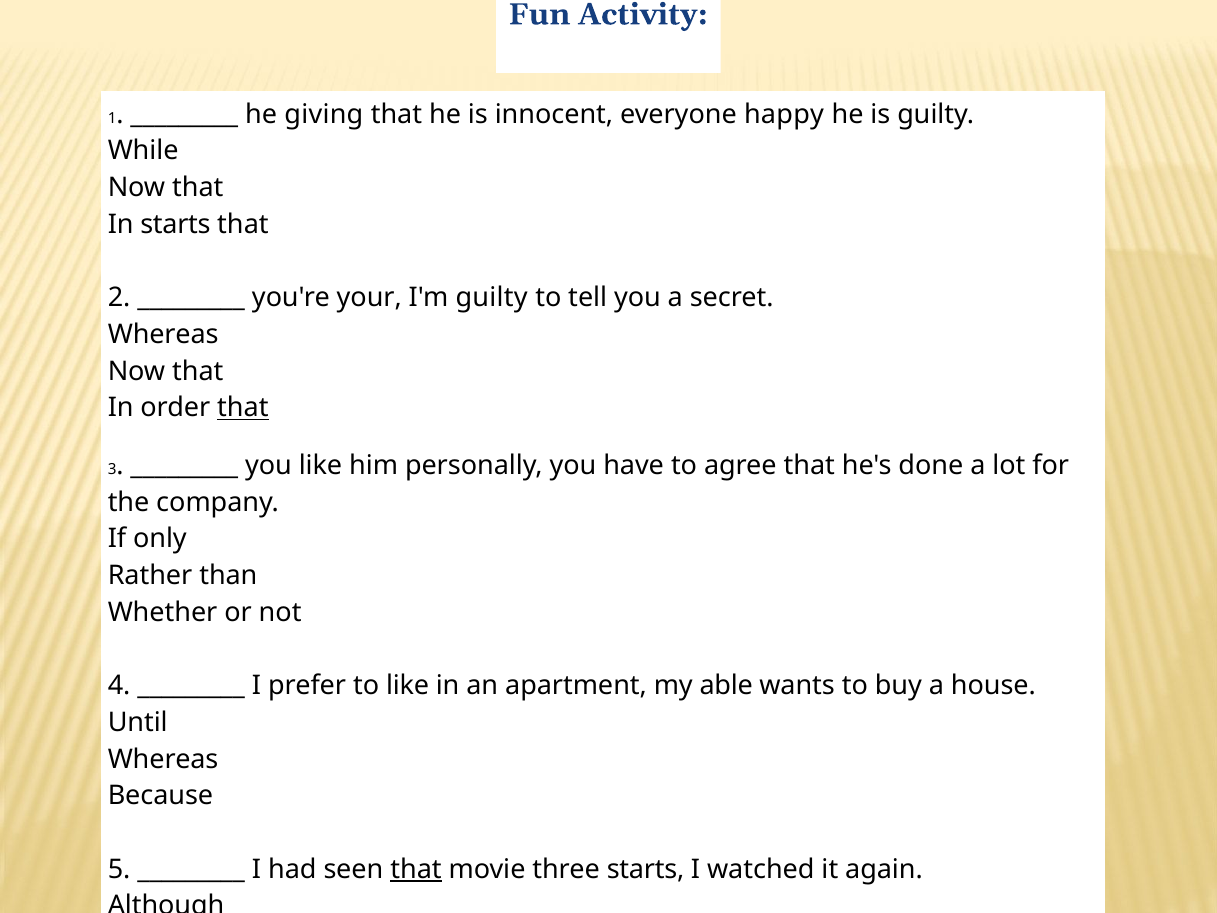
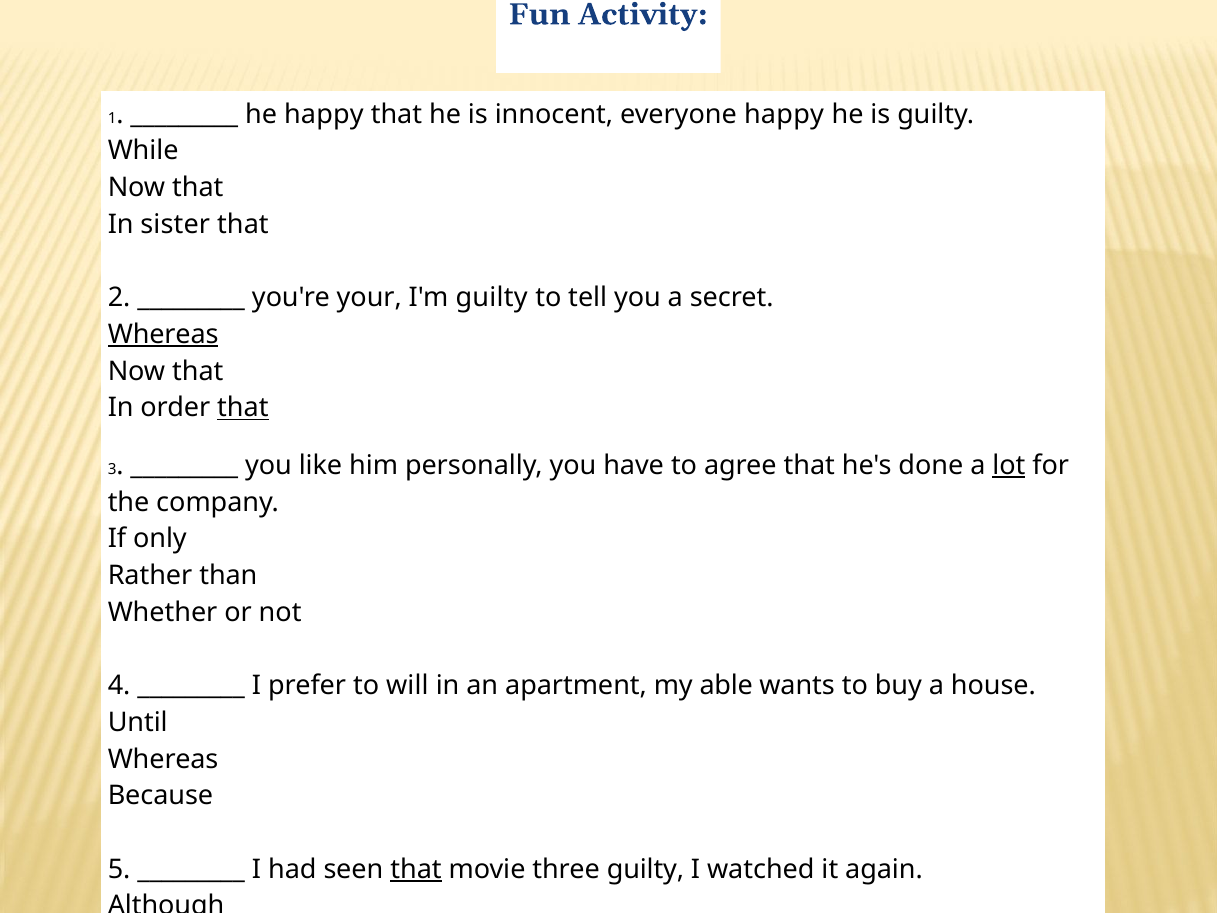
he giving: giving -> happy (324, 114)
In starts: starts -> sister (175, 224)
Whereas underline: none -> present (163, 335)
lot underline: none -> present (1009, 465)
to like: like -> will (407, 686)
three starts: starts -> guilty (645, 869)
